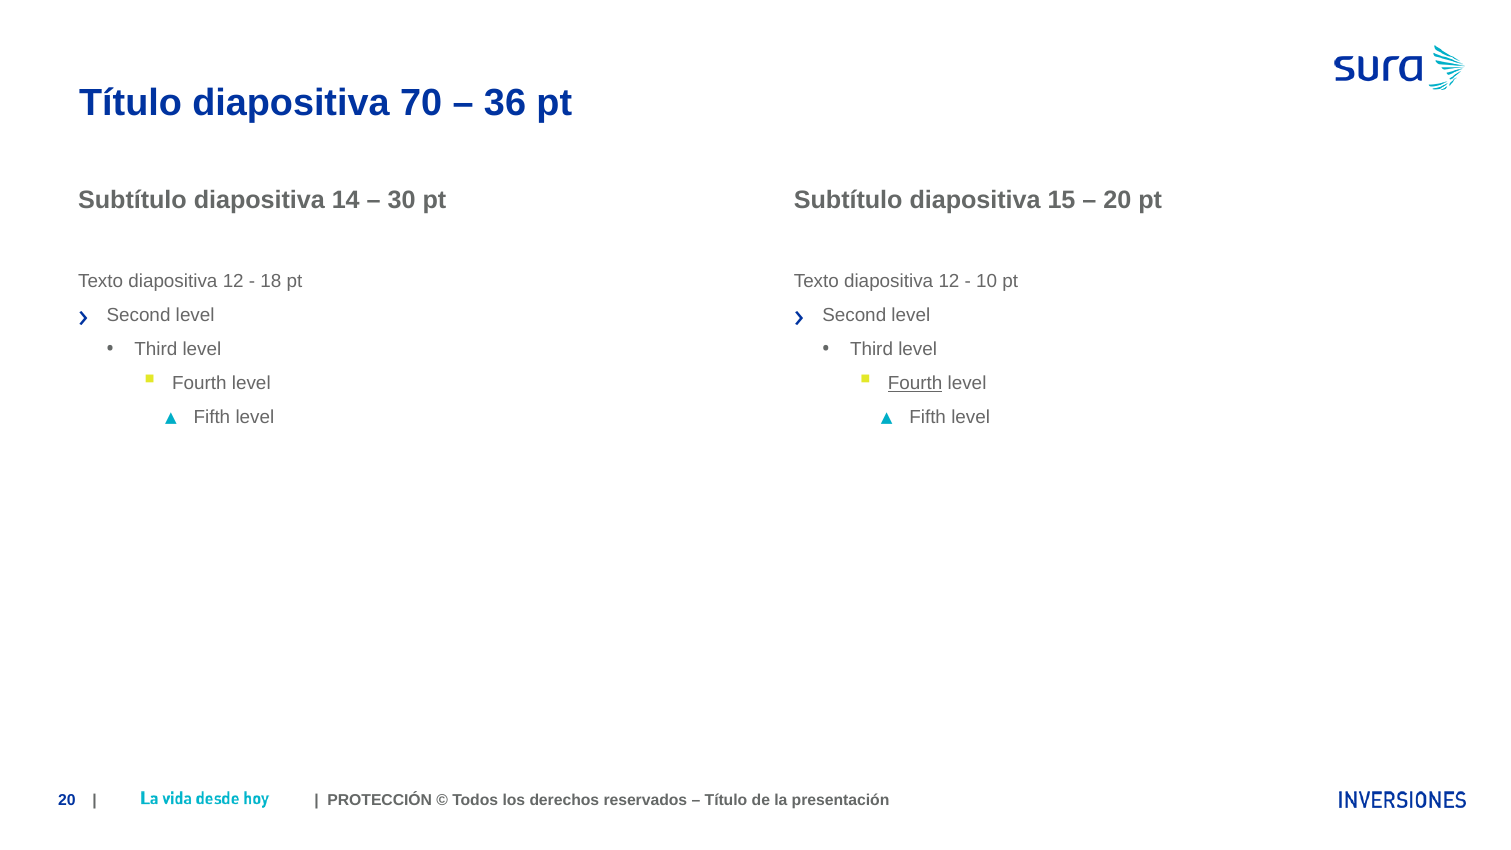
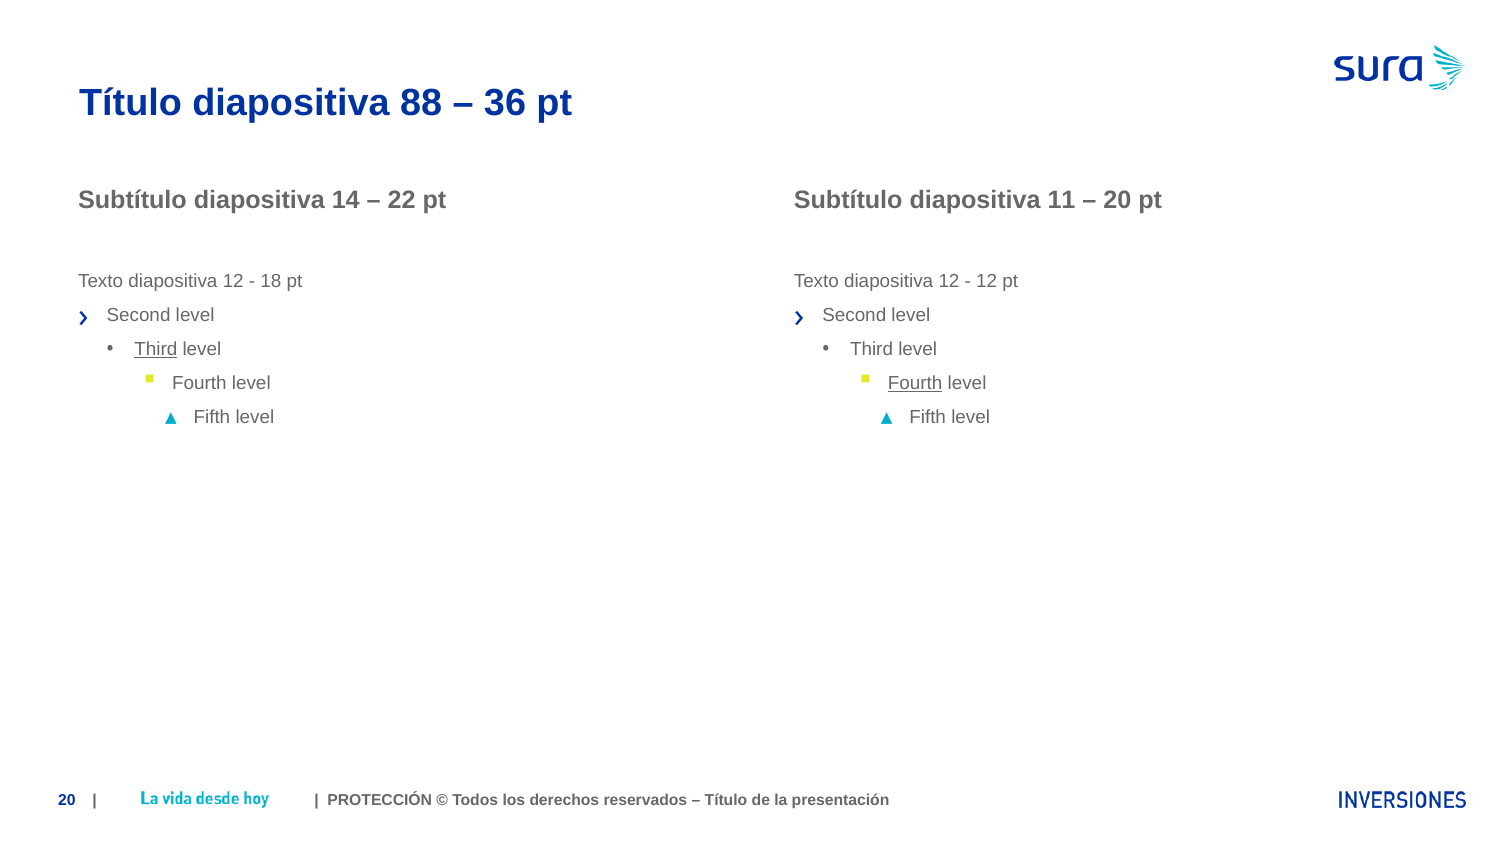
70: 70 -> 88 (421, 103)
30: 30 -> 22 (402, 200)
15: 15 -> 11 (1061, 200)
10: 10 -> 12 (987, 281)
Third underline: none -> present (156, 349)
